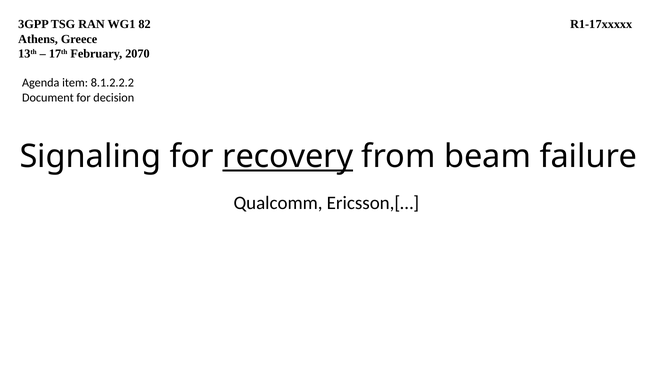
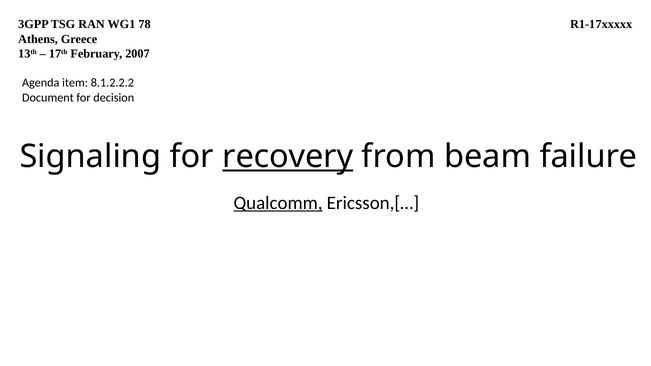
82: 82 -> 78 (145, 24)
2070: 2070 -> 2007 (137, 54)
Qualcomm underline: none -> present (278, 203)
